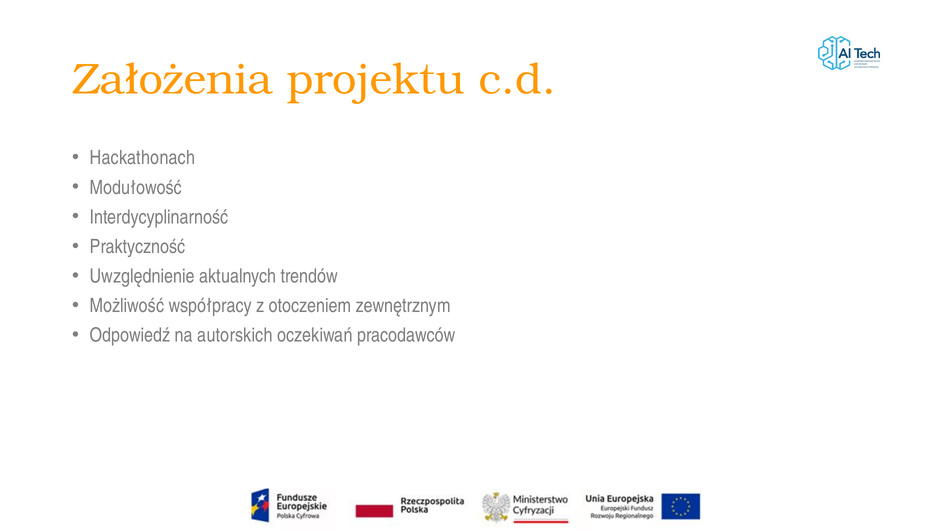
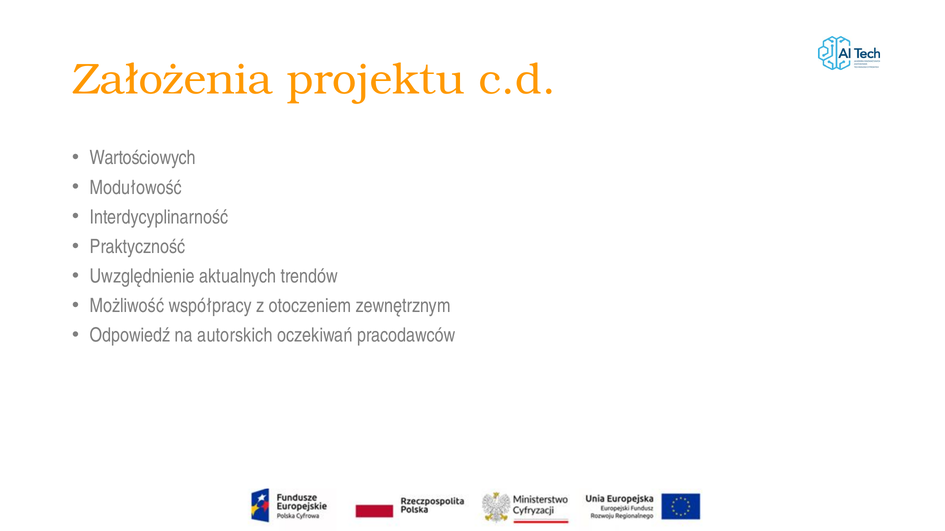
Hackathonach: Hackathonach -> Wartościowych (143, 158)
